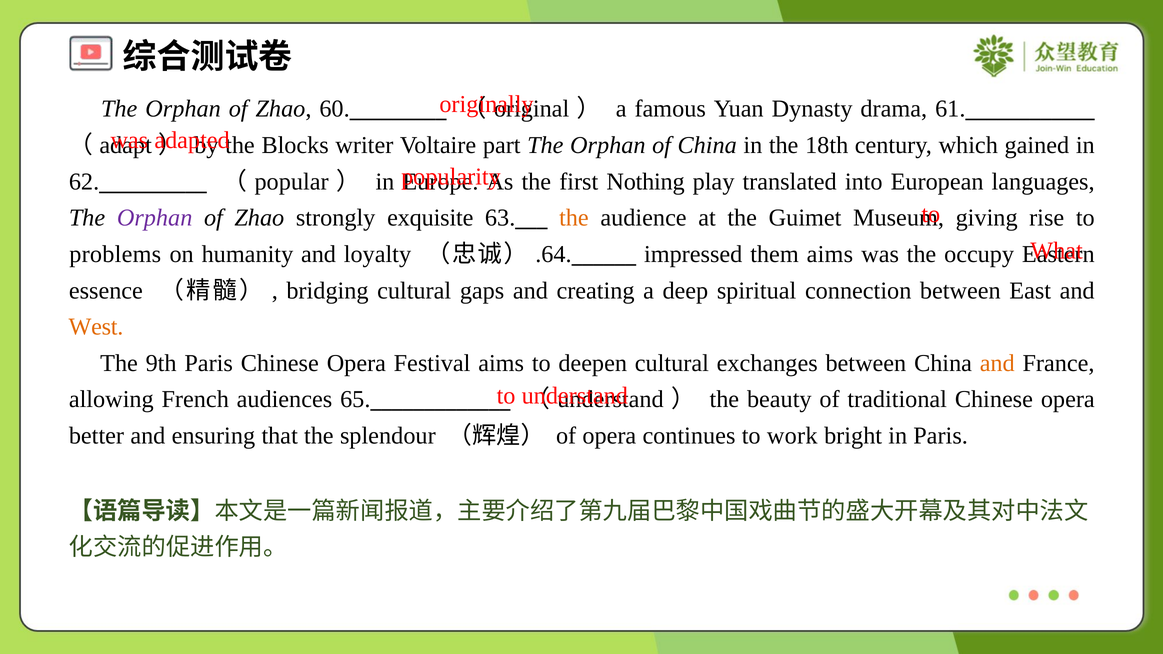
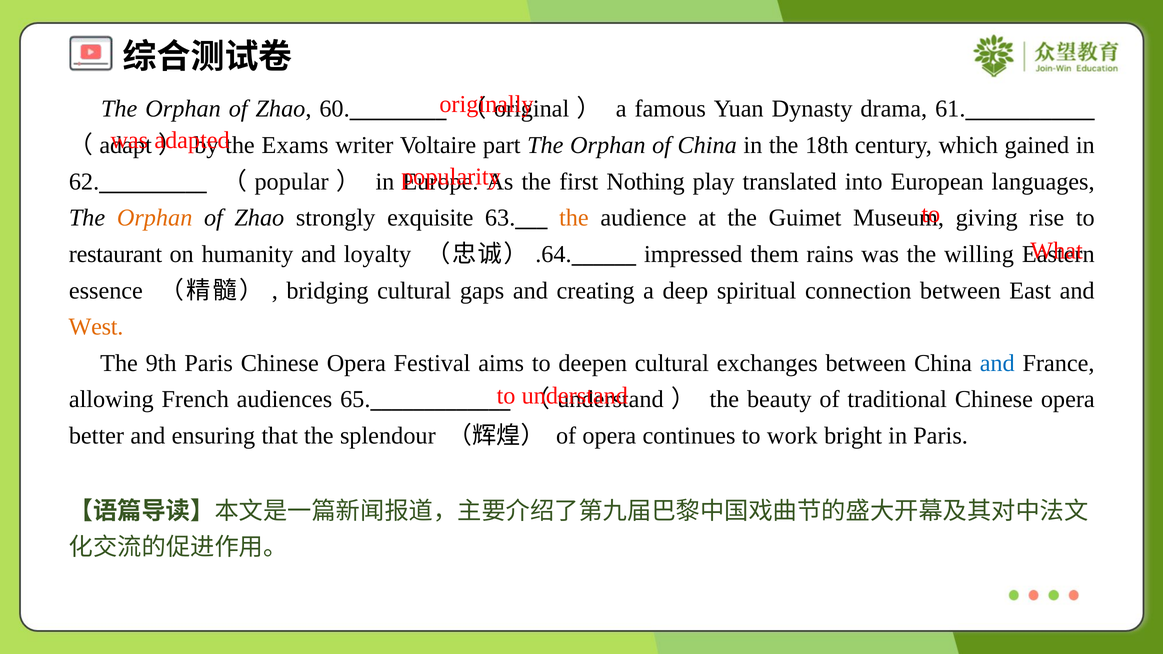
Blocks: Blocks -> Exams (295, 145)
Orphan colour: purple -> orange (155, 218)
problems: problems -> restaurant (115, 254)
them aims: aims -> rains (830, 254)
occupy: occupy -> willing (979, 254)
and colour: orange -> blue (997, 363)
